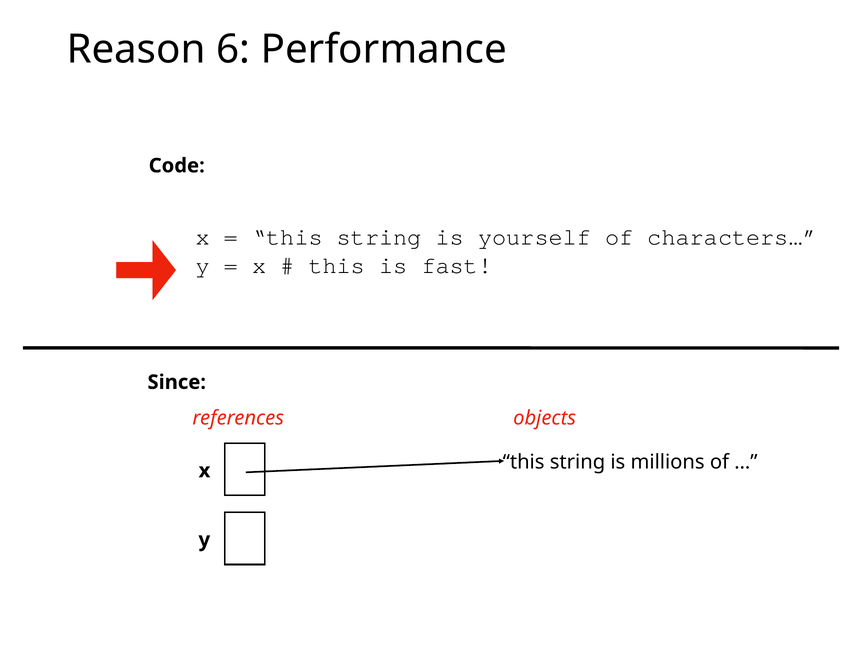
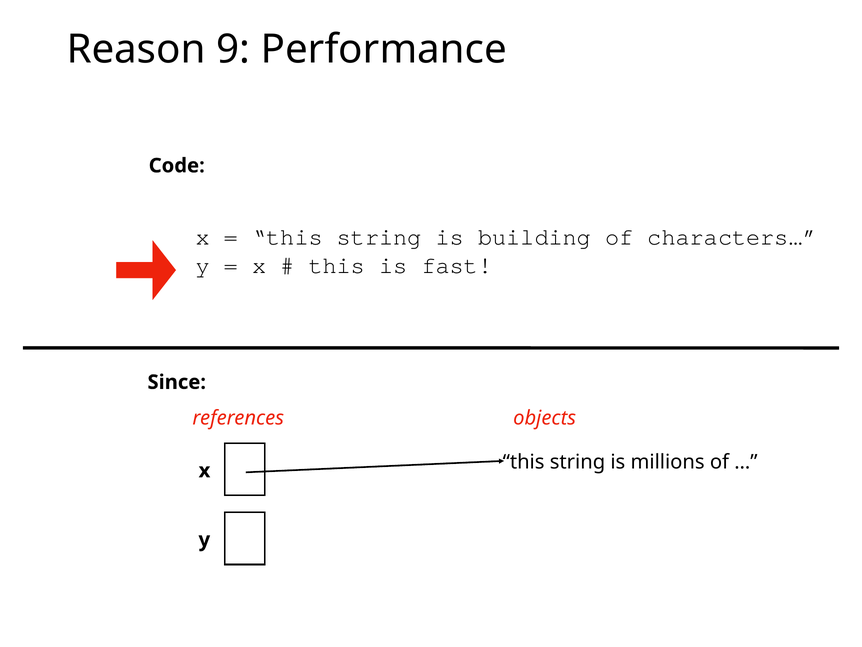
6: 6 -> 9 (233, 50)
yourself: yourself -> building (535, 237)
